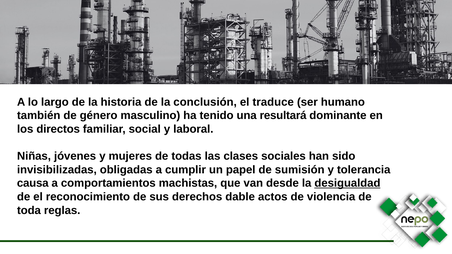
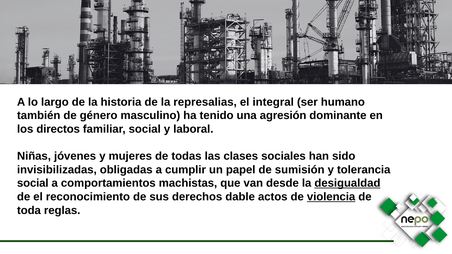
conclusión: conclusión -> represalias (205, 102)
traduce: traduce -> integral (273, 102)
resultará: resultará -> agresión (283, 116)
causa: causa -> social (33, 183)
violencia underline: none -> present (331, 197)
